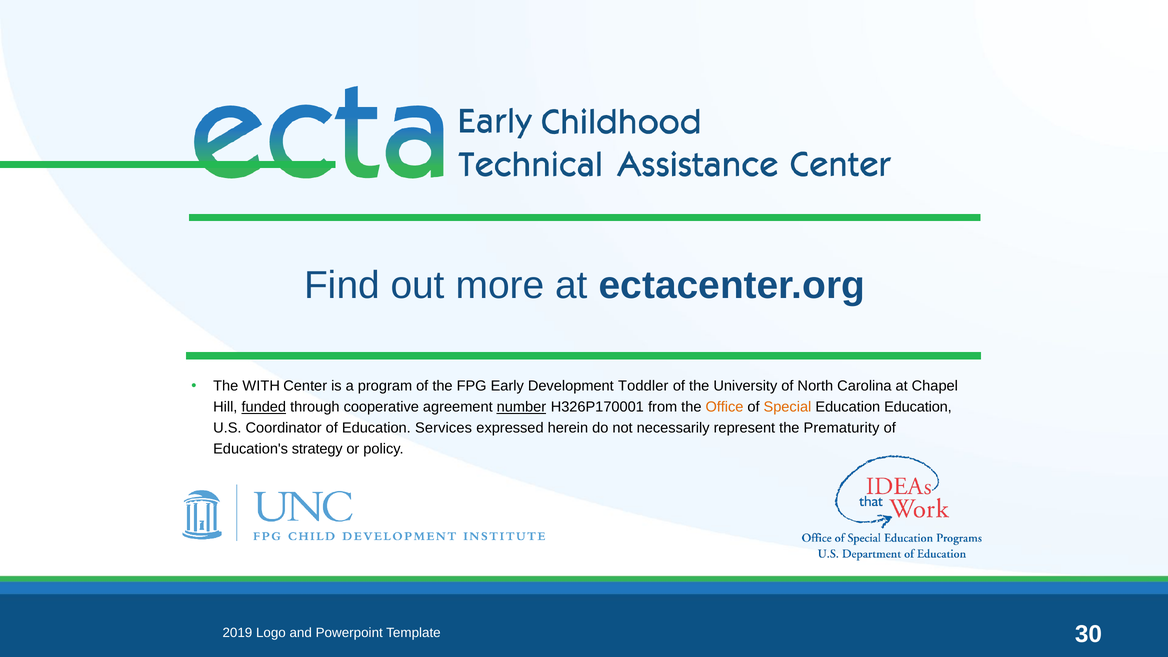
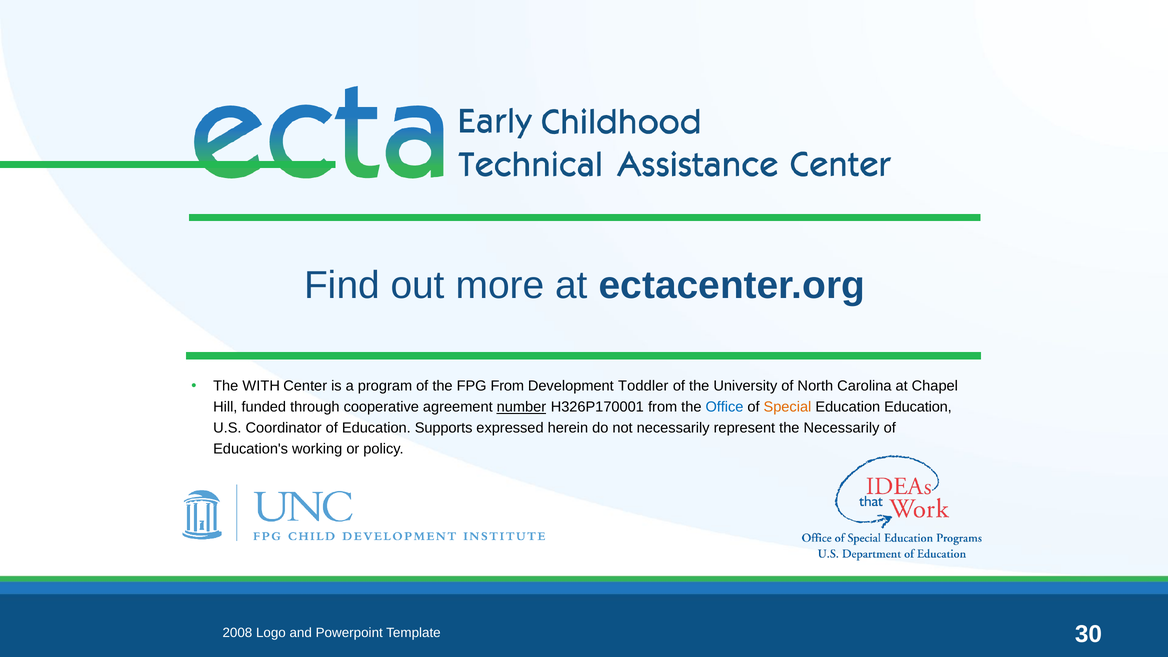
FPG Early: Early -> From (507, 386)
funded underline: present -> none (264, 407)
Office colour: orange -> blue (725, 407)
Services: Services -> Supports (444, 428)
the Prematurity: Prematurity -> Necessarily (842, 428)
strategy: strategy -> working (317, 449)
2019: 2019 -> 2008 (237, 633)
